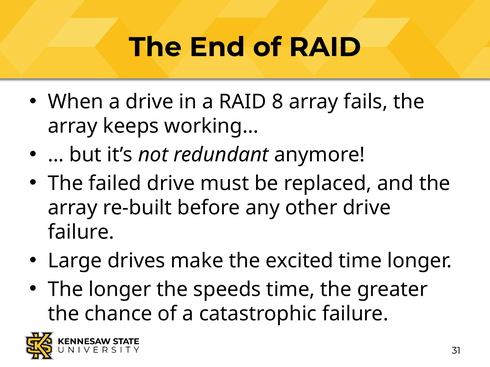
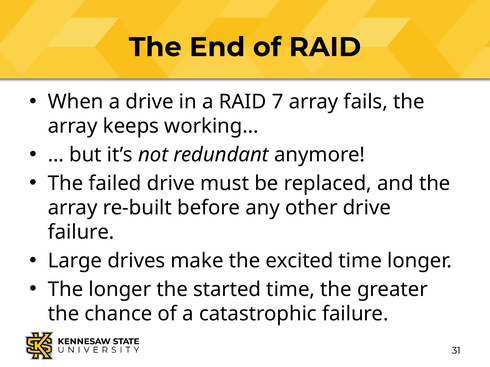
8: 8 -> 7 (278, 102)
speeds: speeds -> started (227, 290)
